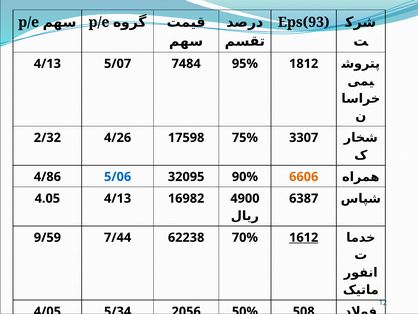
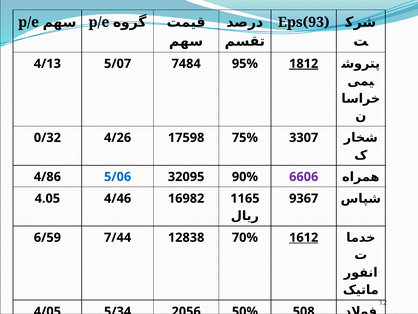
1812 underline: none -> present (304, 64)
2/32: 2/32 -> 0/32 (47, 137)
6606 colour: orange -> purple (304, 177)
4.05 4/13: 4/13 -> 4/46 (118, 198)
4900: 4900 -> 1165 (245, 198)
6387: 6387 -> 9367 (304, 198)
9/59: 9/59 -> 6/59 (47, 237)
62238: 62238 -> 12838 (186, 237)
